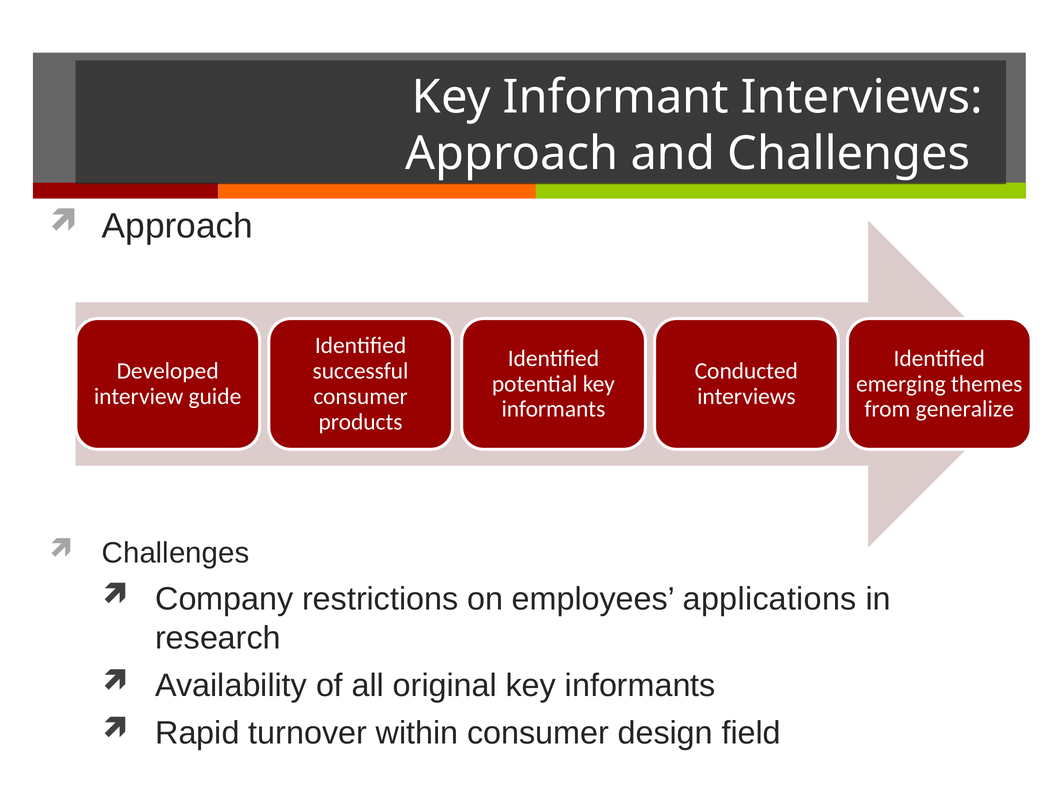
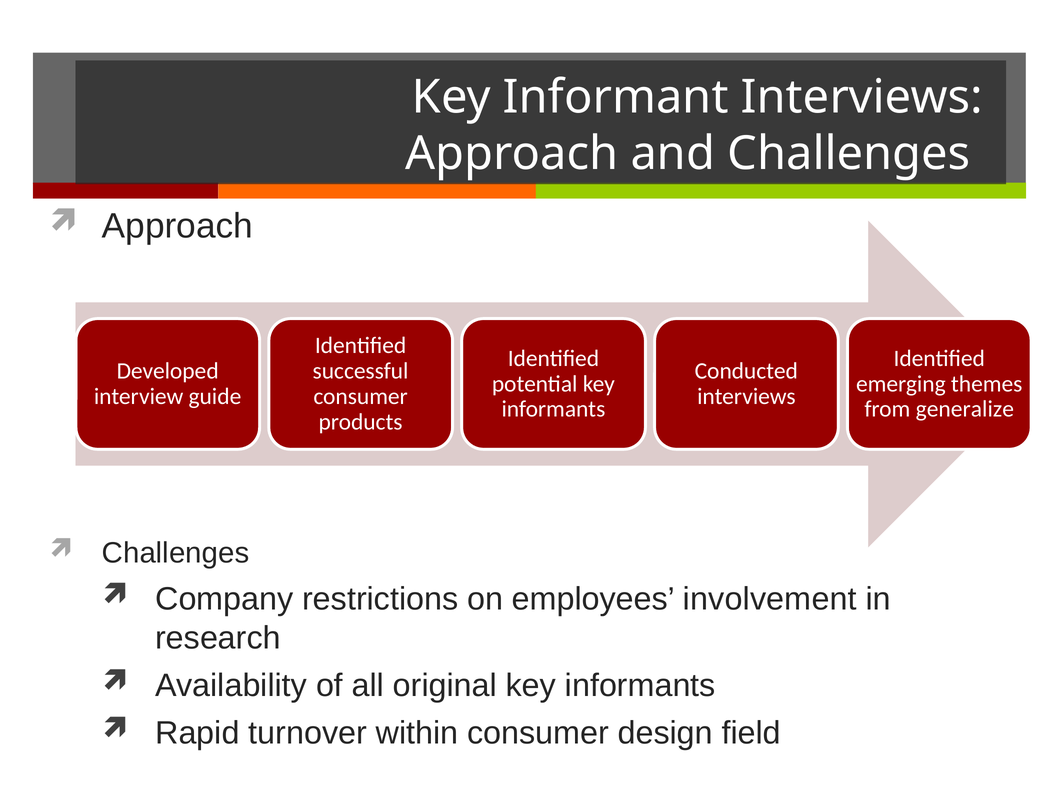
applications: applications -> involvement (770, 599)
